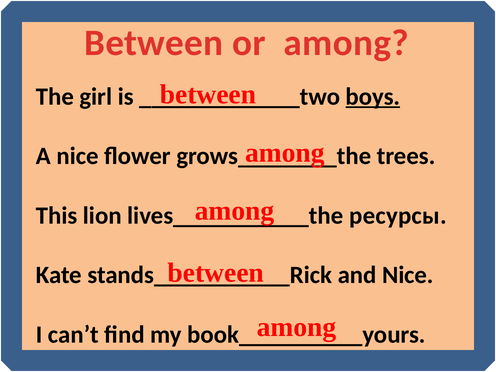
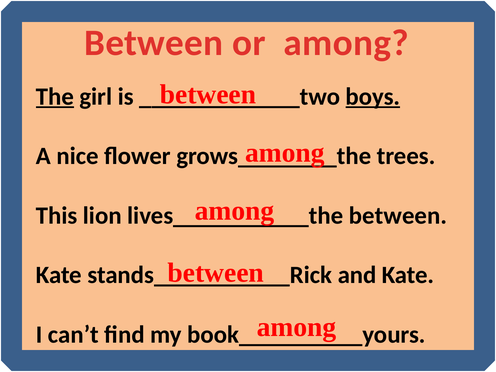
The underline: none -> present (55, 97)
ресурсы: ресурсы -> between (398, 216)
and Nice: Nice -> Kate (408, 275)
